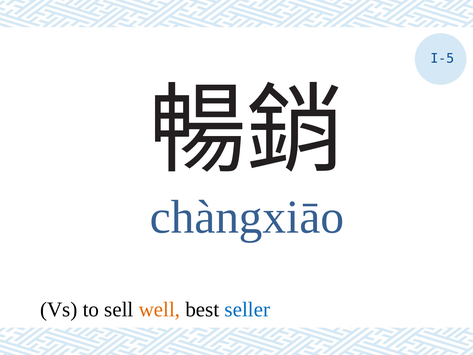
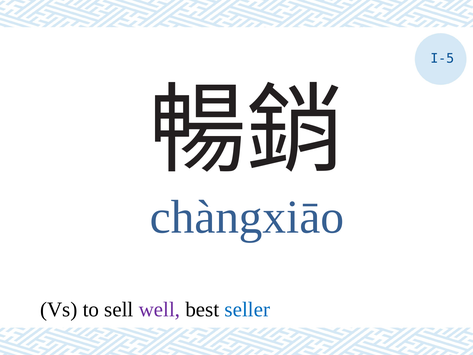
well colour: orange -> purple (159, 309)
